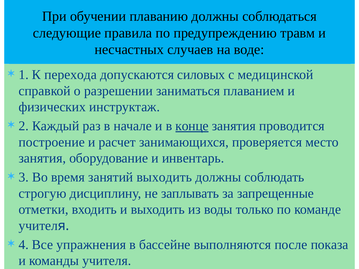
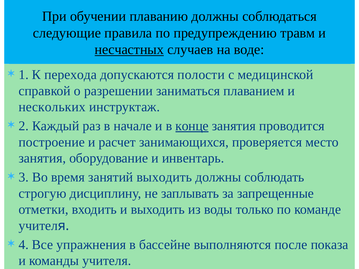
несчастных underline: none -> present (129, 50)
силовых: силовых -> полости (201, 75)
физических: физических -> нескольких (52, 107)
